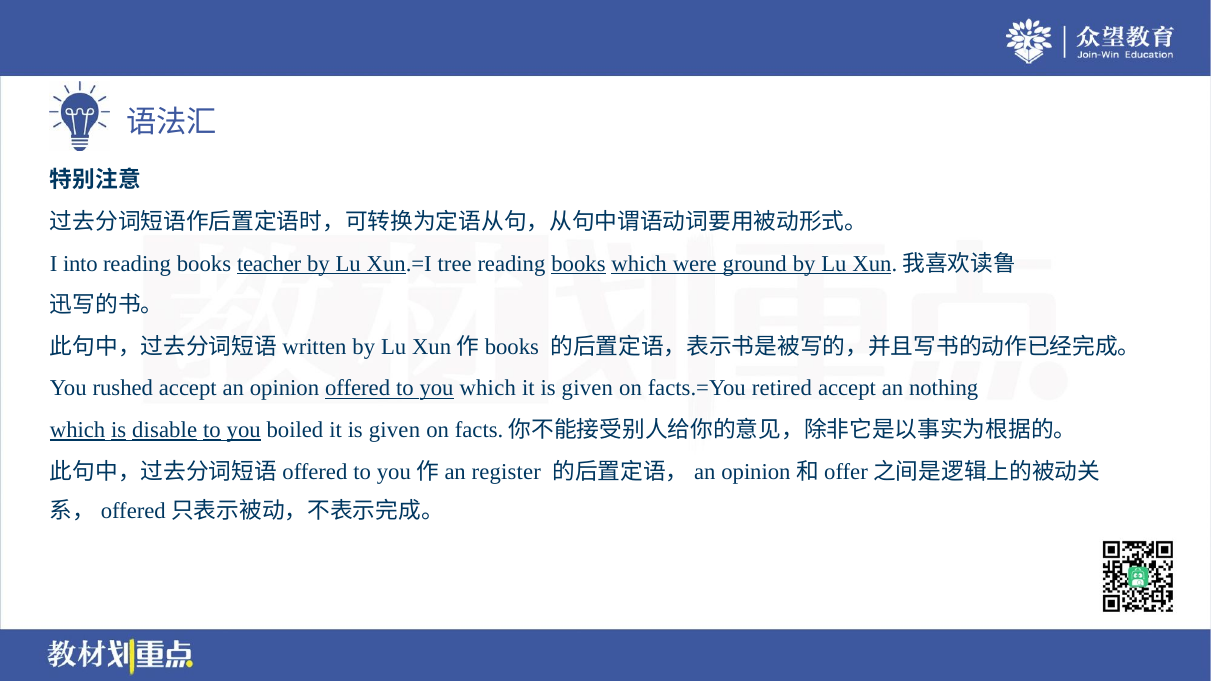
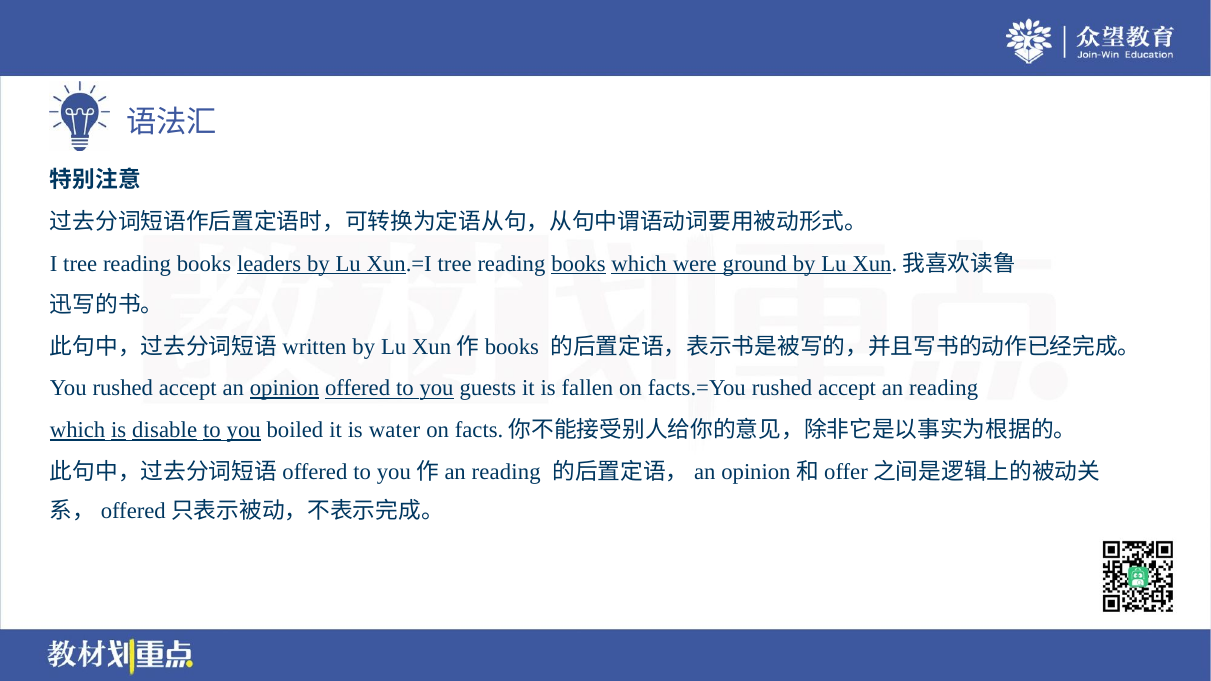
I into: into -> tree (80, 264)
teacher: teacher -> leaders (269, 264)
opinion underline: none -> present (285, 388)
you which: which -> guests (488, 388)
given: given -> fallen (587, 388)
facts.=You retired: retired -> rushed (782, 388)
an nothing: nothing -> reading (944, 388)
given: given -> water (394, 430)
register: register -> reading (506, 472)
